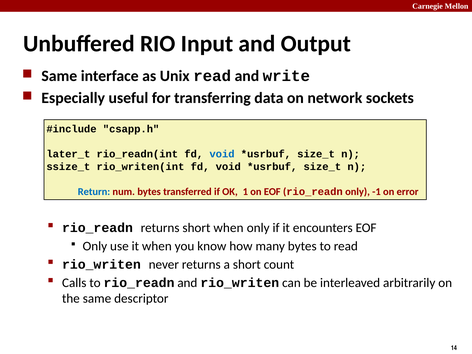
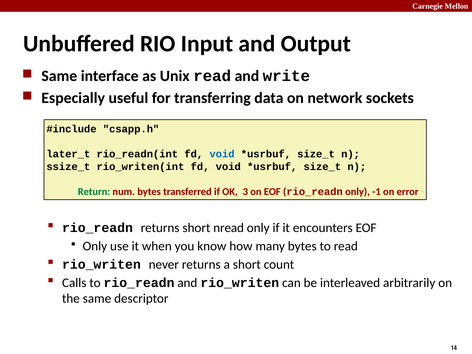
Return colour: blue -> green (94, 192)
1: 1 -> 3 (245, 192)
short when: when -> nread (229, 228)
